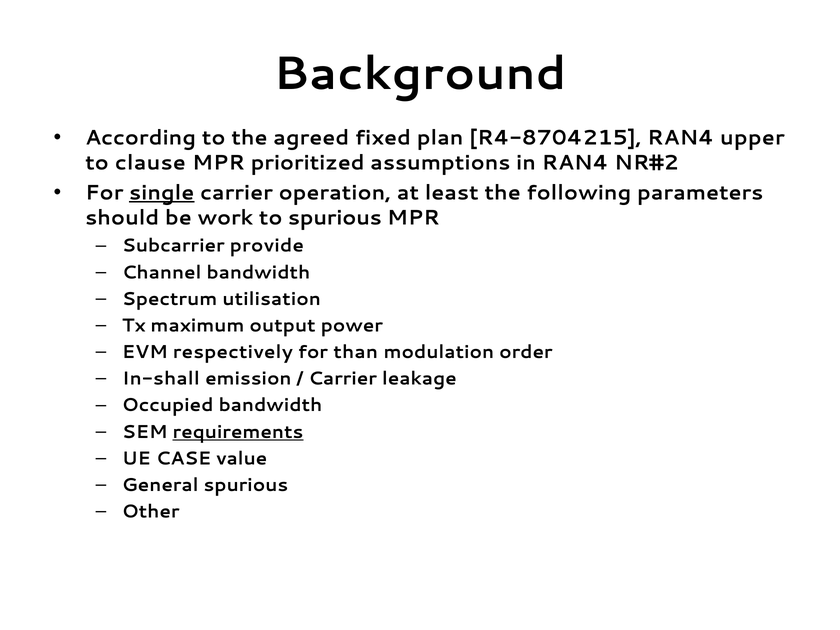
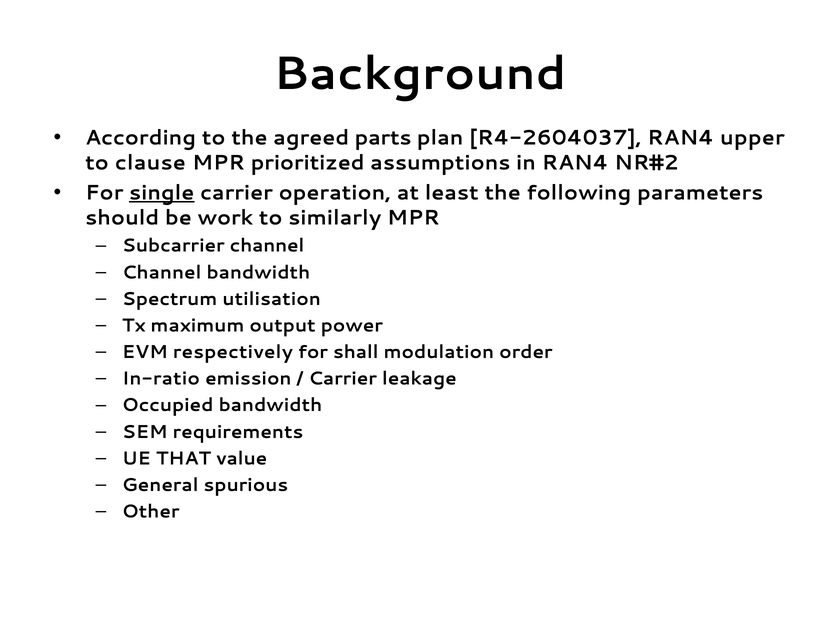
fixed: fixed -> parts (383, 138)
R4-8704215: R4-8704215 -> R4-2604037 (555, 138)
to spurious: spurious -> similarly (335, 218)
Subcarrier provide: provide -> channel (267, 246)
than: than -> shall (356, 352)
In-shall: In-shall -> In-ratio (161, 379)
requirements underline: present -> none (238, 432)
CASE: CASE -> THAT (183, 458)
